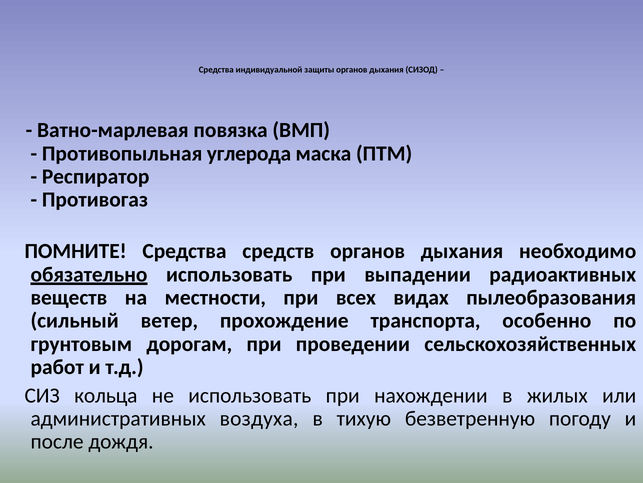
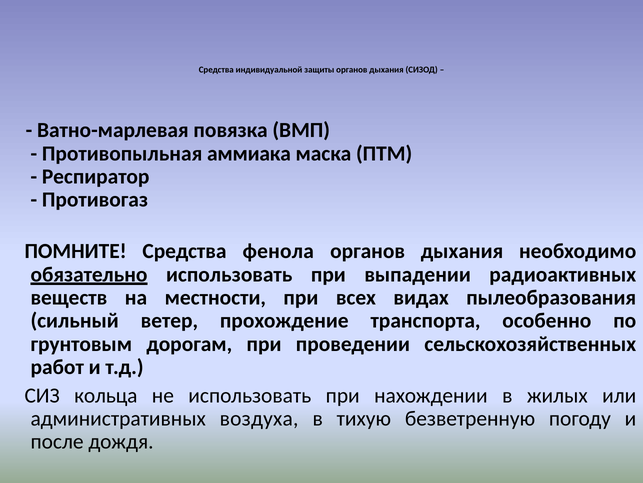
углерода: углерода -> аммиака (249, 153)
средств: средств -> фенола (278, 251)
